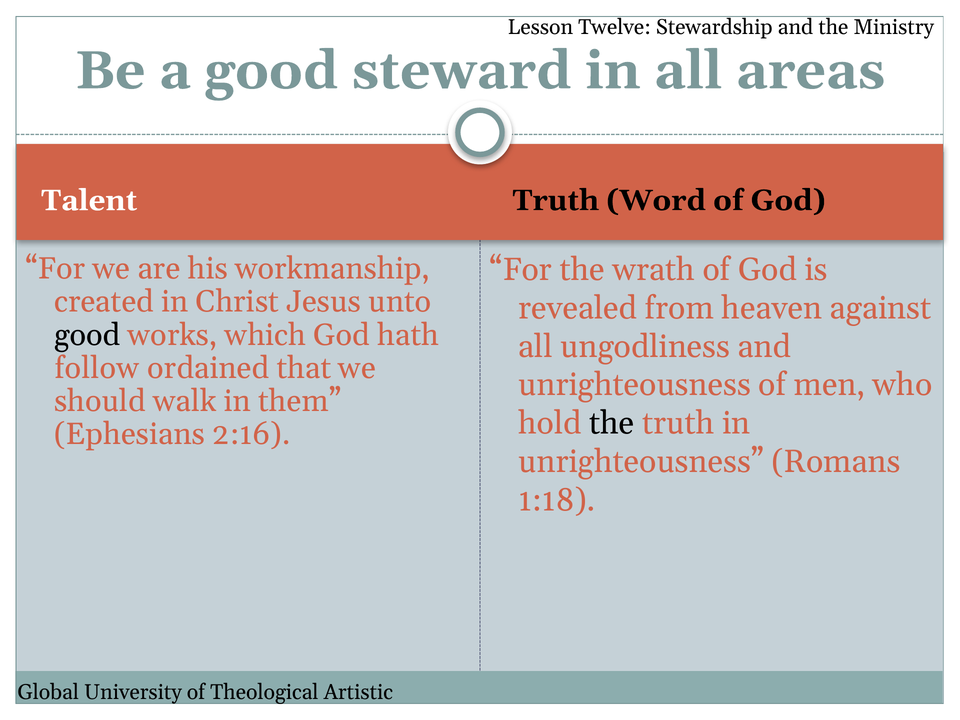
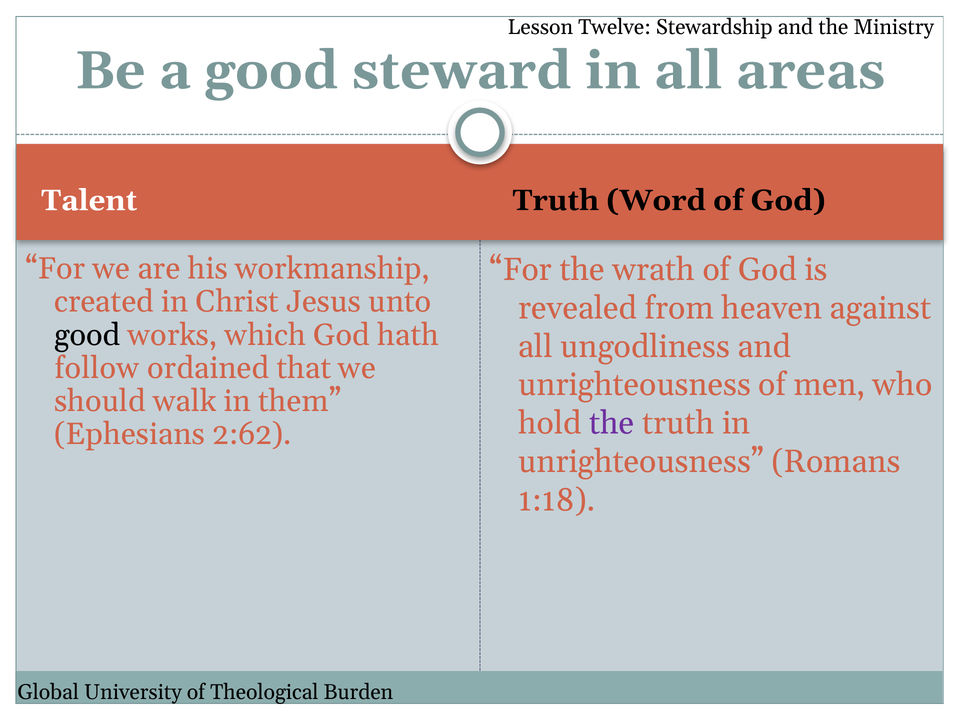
the colour: black -> purple (612, 423)
2:16: 2:16 -> 2:62 (252, 434)
Artistic: Artistic -> Burden (358, 692)
